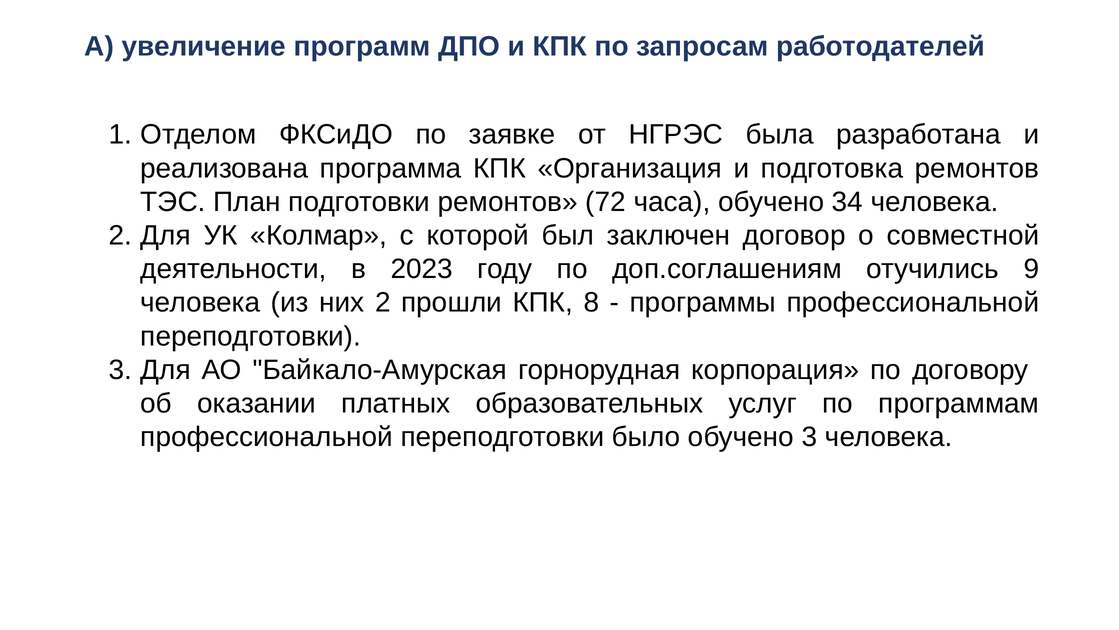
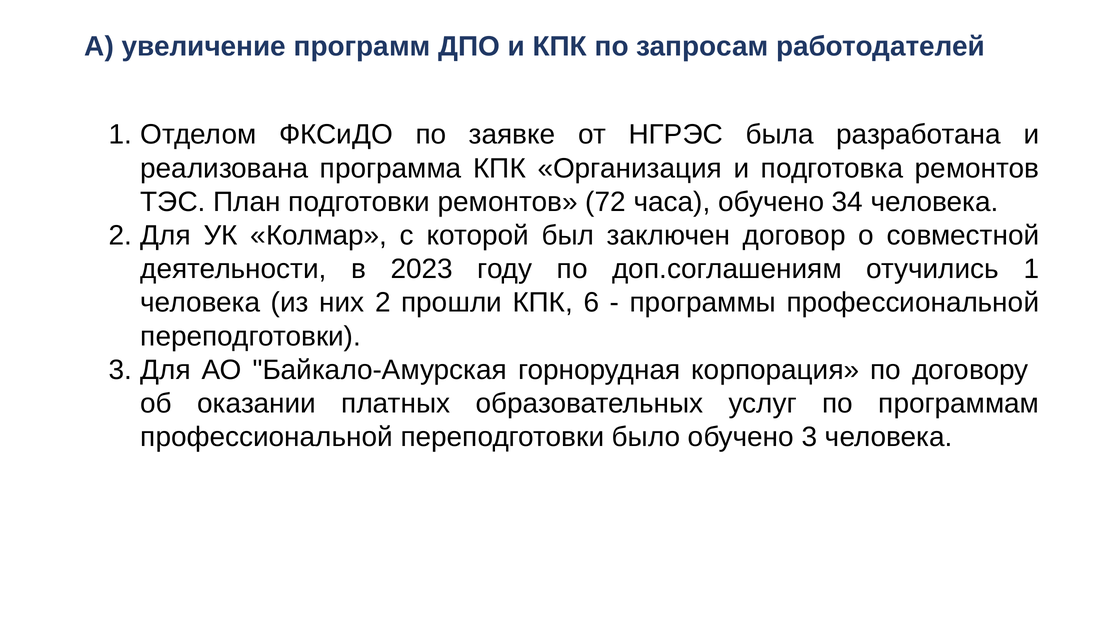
отучились 9: 9 -> 1 (1031, 269)
8: 8 -> 6 (592, 302)
